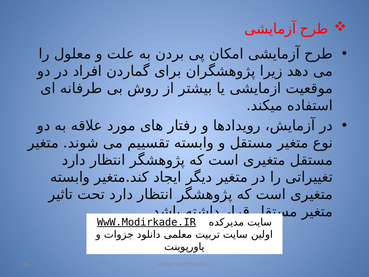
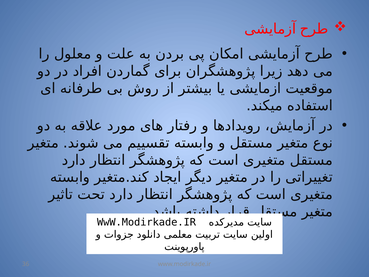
WwW.Modirkade.IR underline: present -> none (146, 222)
